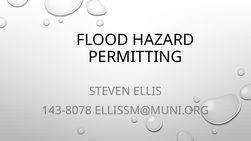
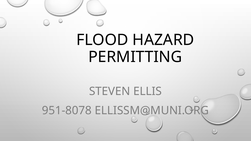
143-8078: 143-8078 -> 951-8078 (67, 111)
